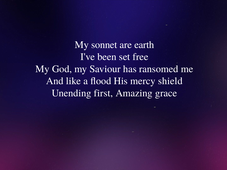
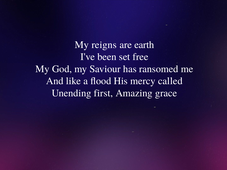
sonnet: sonnet -> reigns (104, 45)
shield: shield -> called (170, 81)
